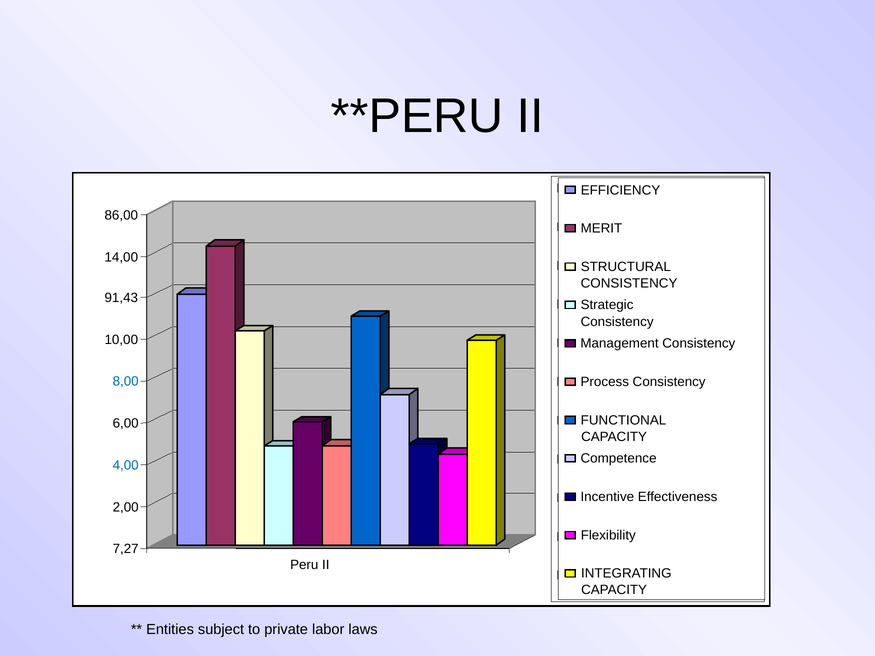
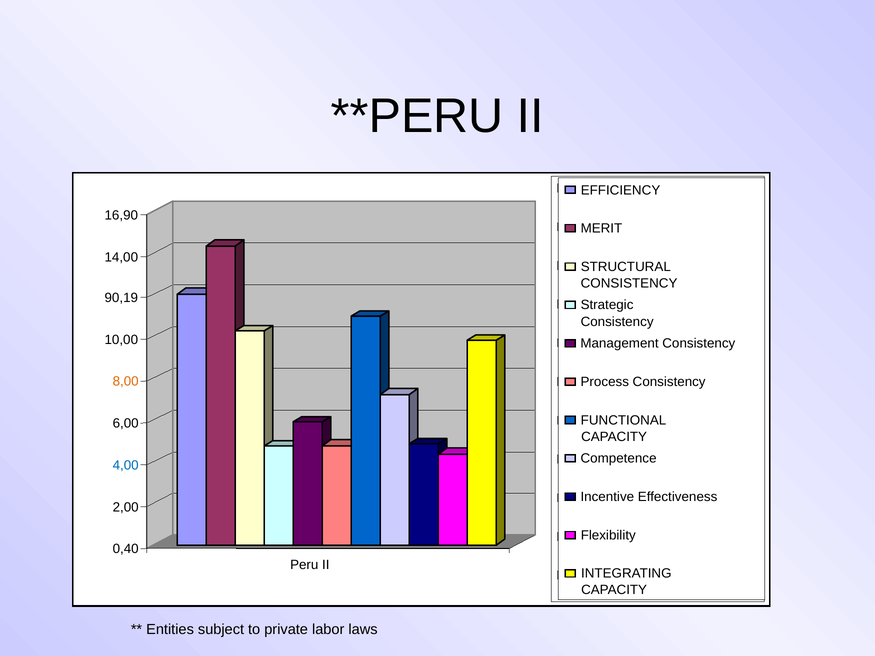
86,00: 86,00 -> 16,90 (121, 215)
91,43: 91,43 -> 90,19 (121, 298)
8,00 colour: blue -> orange (126, 382)
7,27: 7,27 -> 0,40 (126, 549)
